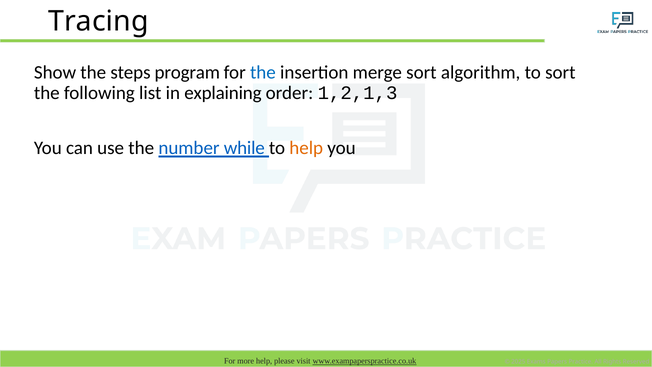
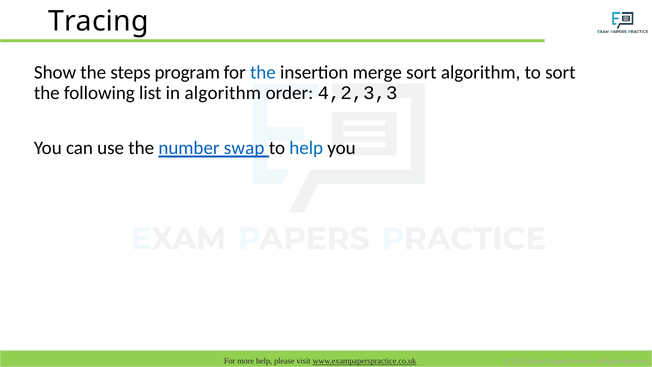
in explaining: explaining -> algorithm (223, 93)
1,2,1,3: 1,2,1,3 -> 4,2,3,3 (358, 93)
while: while -> swap (244, 148)
help colour: orange -> blue (306, 148)
